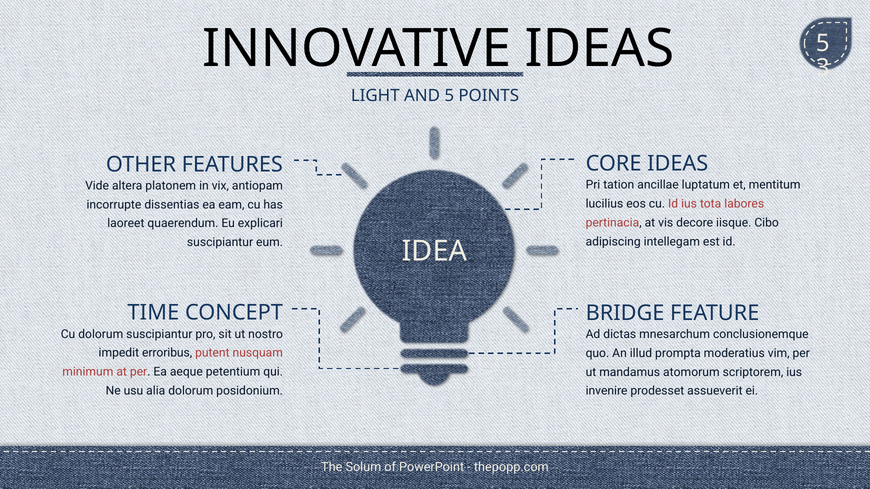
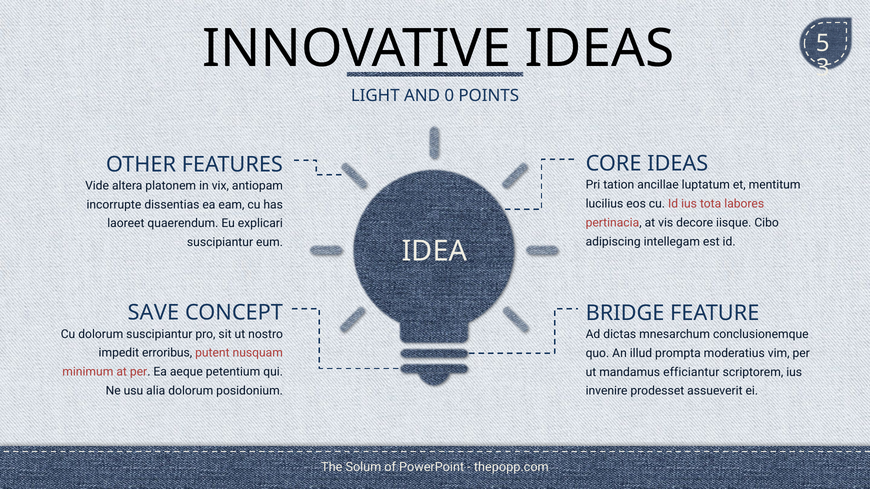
AND 5: 5 -> 0 (449, 96)
TIME: TIME -> SAVE (153, 313)
atomorum: atomorum -> efficiantur (691, 372)
